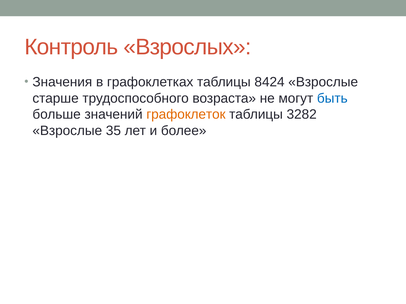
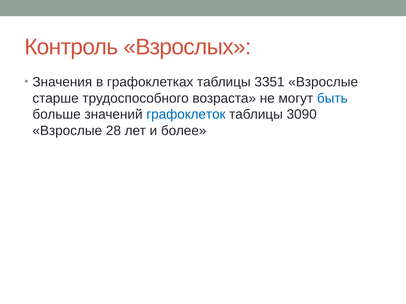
8424: 8424 -> 3351 (270, 82)
графоклеток colour: orange -> blue (186, 115)
3282: 3282 -> 3090 (302, 115)
35: 35 -> 28 (113, 131)
